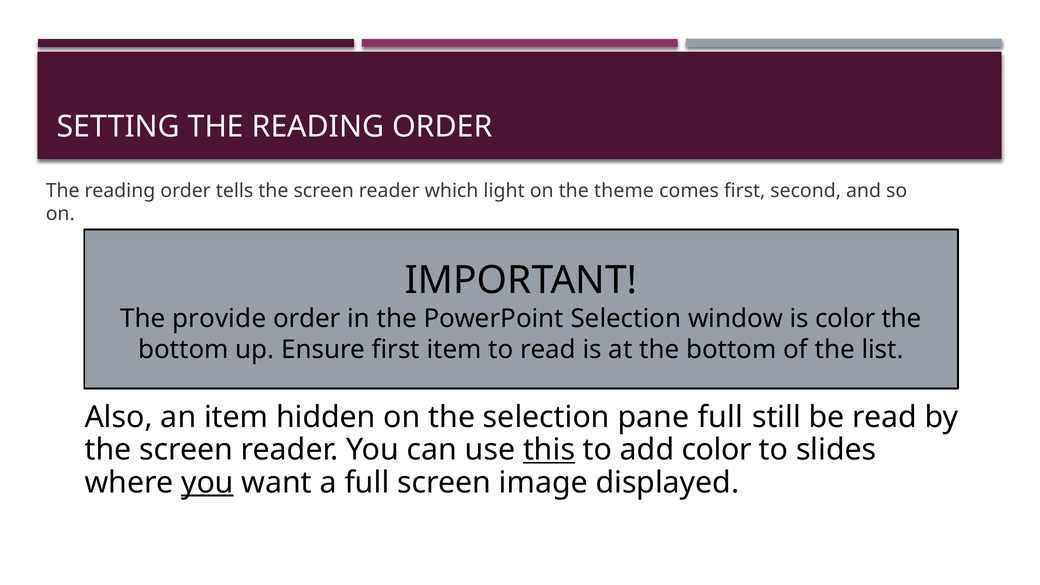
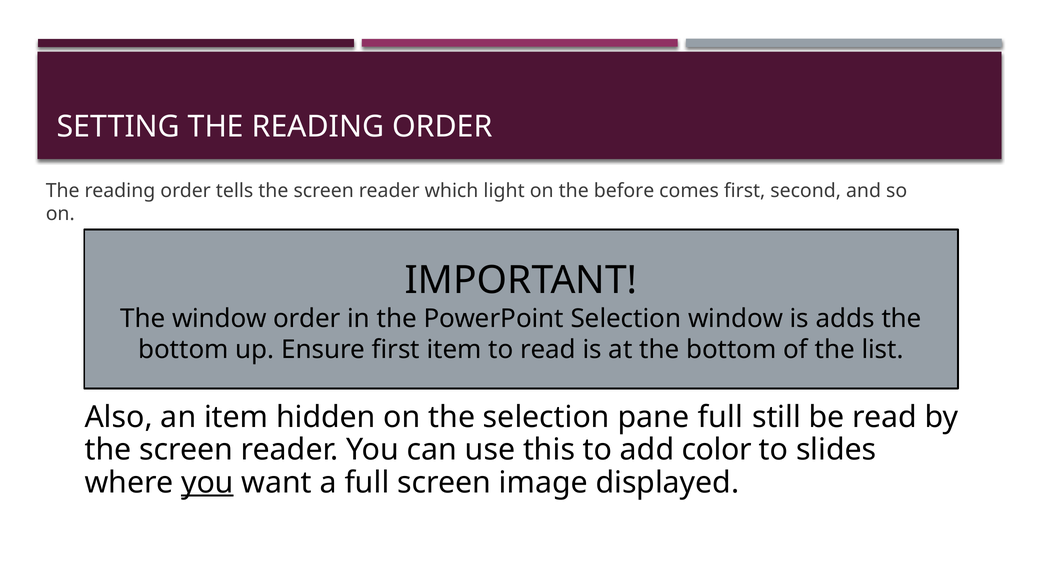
theme: theme -> before (624, 191)
The provide: provide -> window (219, 319)
is color: color -> adds (845, 319)
this underline: present -> none (549, 450)
